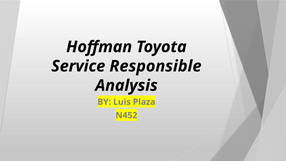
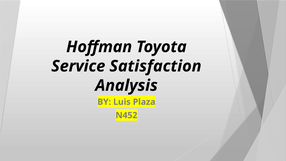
Responsible: Responsible -> Satisfaction (155, 66)
